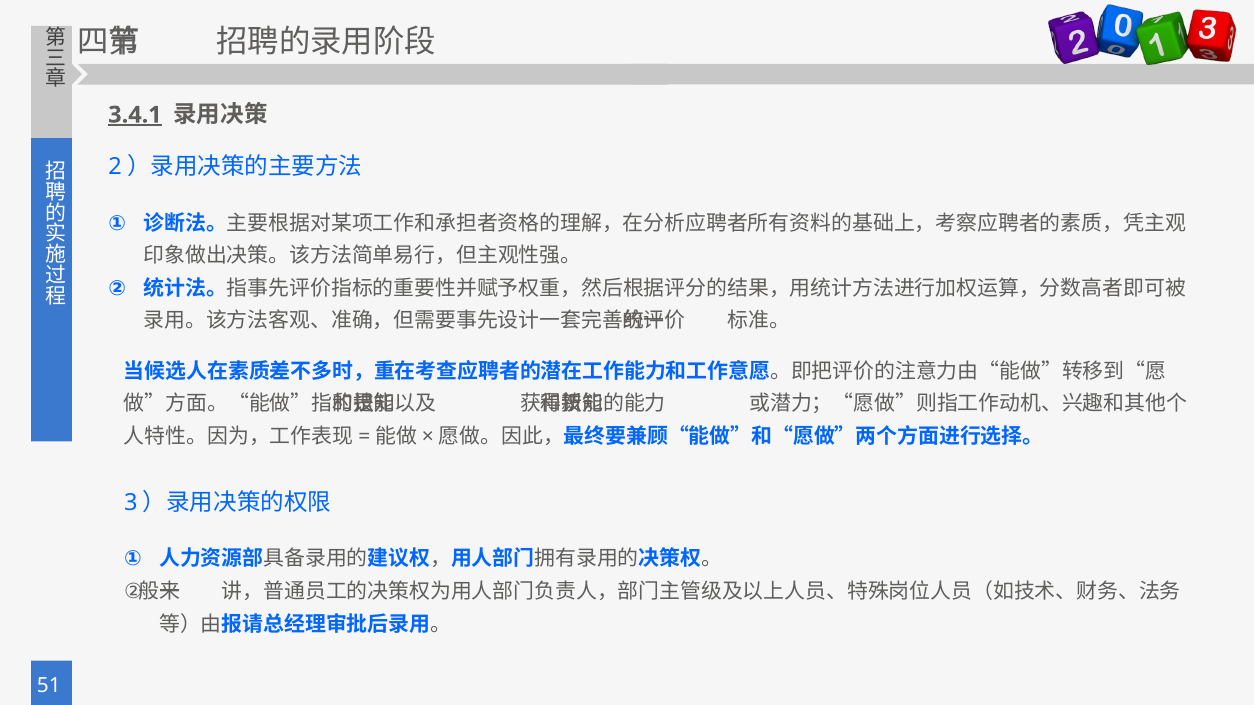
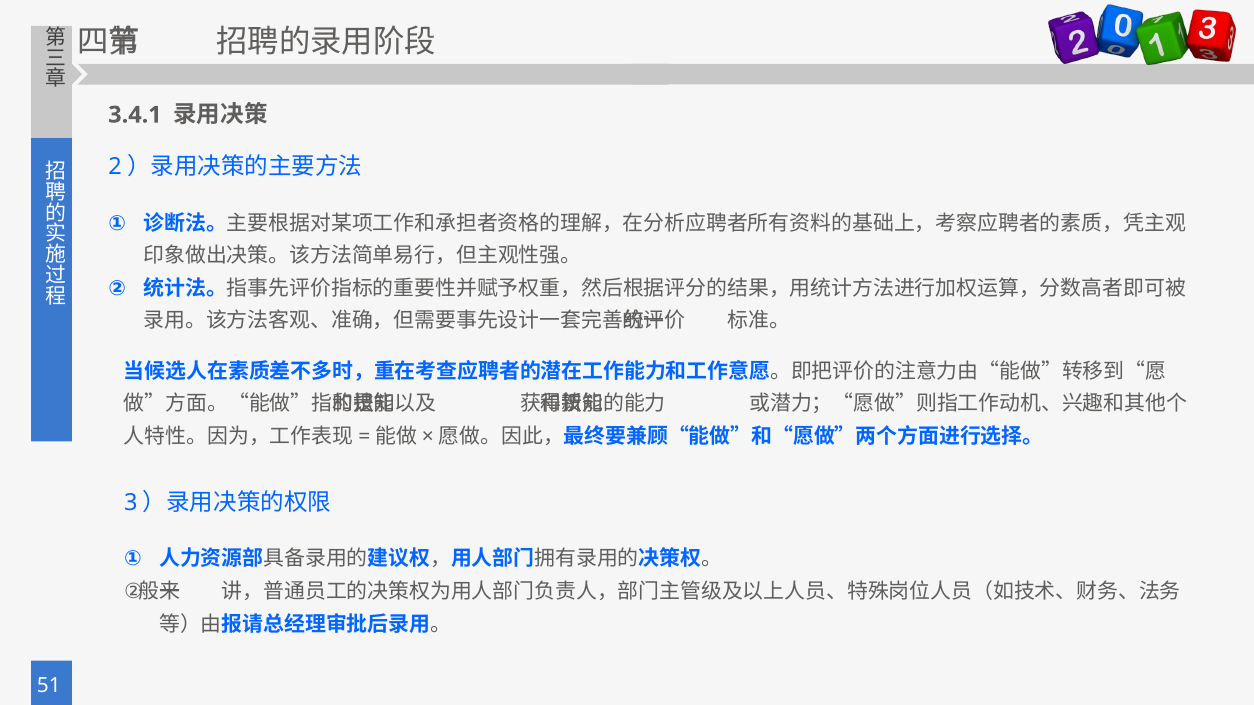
3.4.1 underline: present -> none (135, 115)
